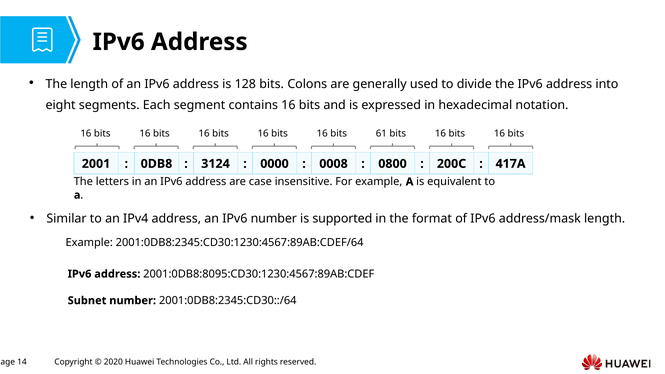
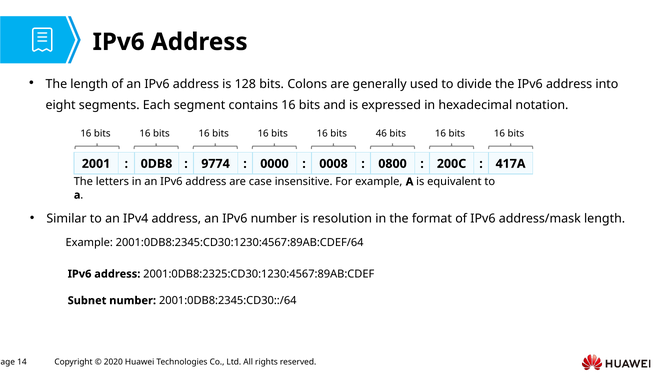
61: 61 -> 46 (381, 133)
3124: 3124 -> 9774 (216, 164)
supported: supported -> resolution (342, 219)
2001:0DB8:8095:CD30:1230:4567:89AB:CDEF: 2001:0DB8:8095:CD30:1230:4567:89AB:CDEF -> 2001:0DB8:2325:CD30:1230:4567:89AB:CDEF (259, 274)
